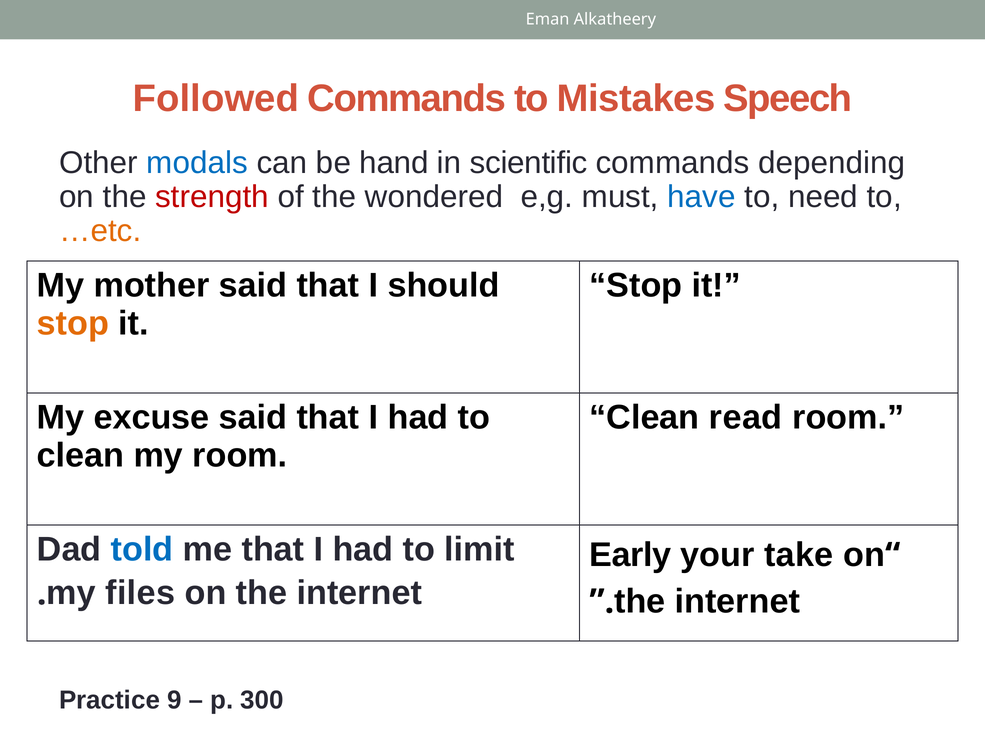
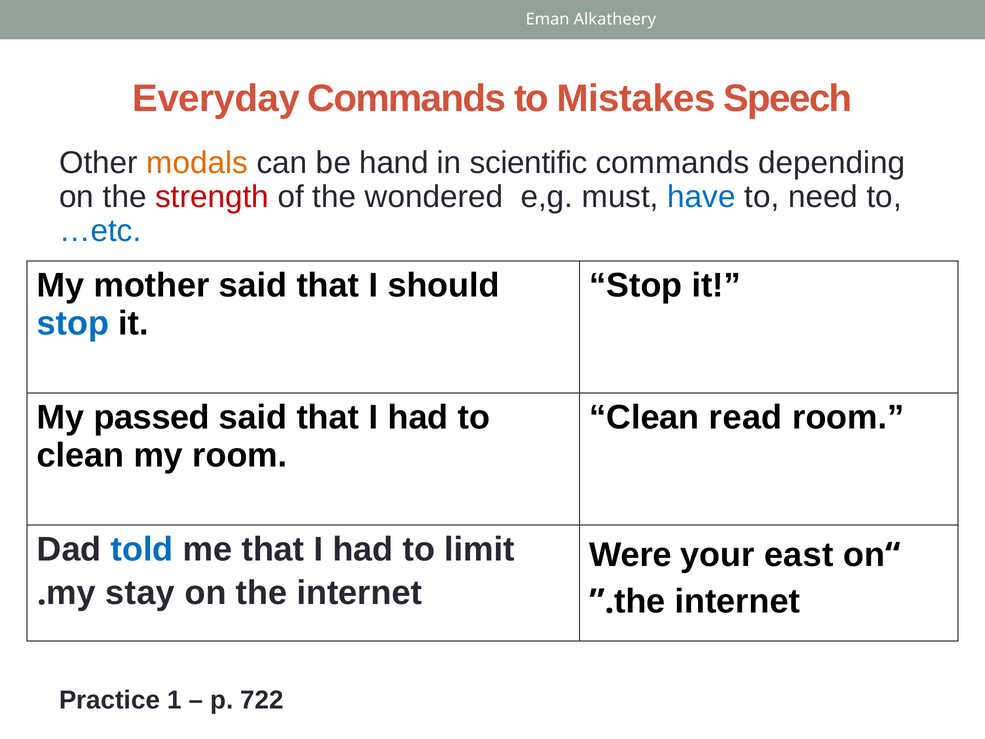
Followed: Followed -> Everyday (216, 99)
modals colour: blue -> orange (197, 163)
…etc colour: orange -> blue (100, 231)
stop colour: orange -> blue (73, 323)
excuse: excuse -> passed (152, 417)
Early: Early -> Were (630, 555)
take: take -> east (799, 555)
files: files -> stay (140, 593)
9: 9 -> 1 (174, 700)
300: 300 -> 722 (262, 700)
